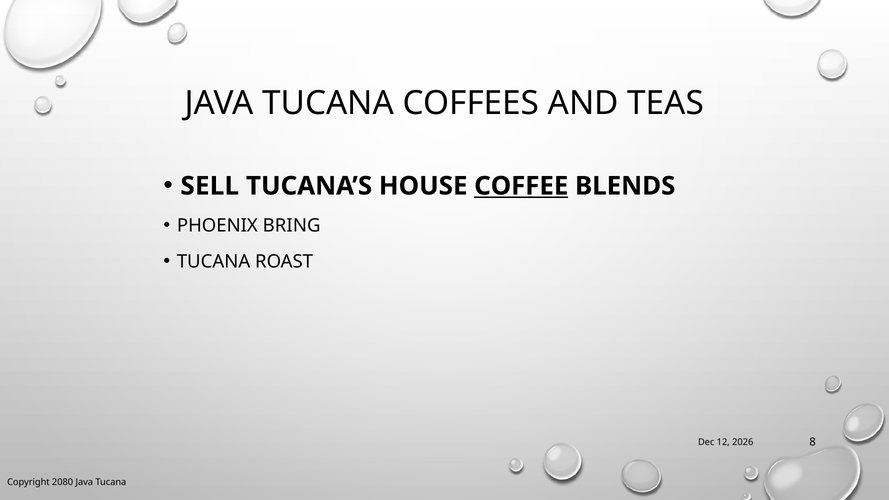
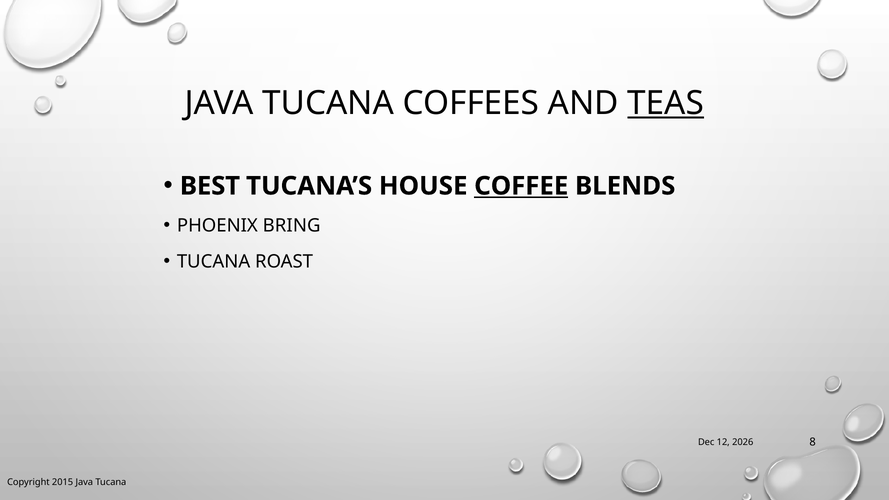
TEAS underline: none -> present (666, 103)
SELL: SELL -> BEST (210, 186)
2080: 2080 -> 2015 (63, 482)
